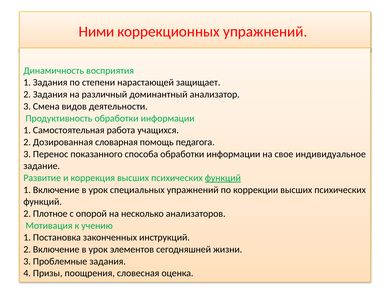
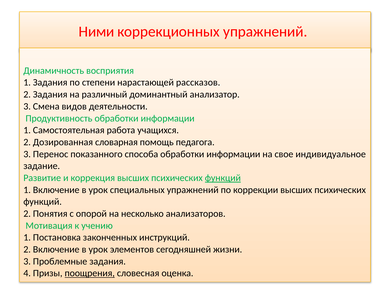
защищает: защищает -> рассказов (198, 82)
Плотное: Плотное -> Понятия (50, 213)
поощрения underline: none -> present (90, 273)
